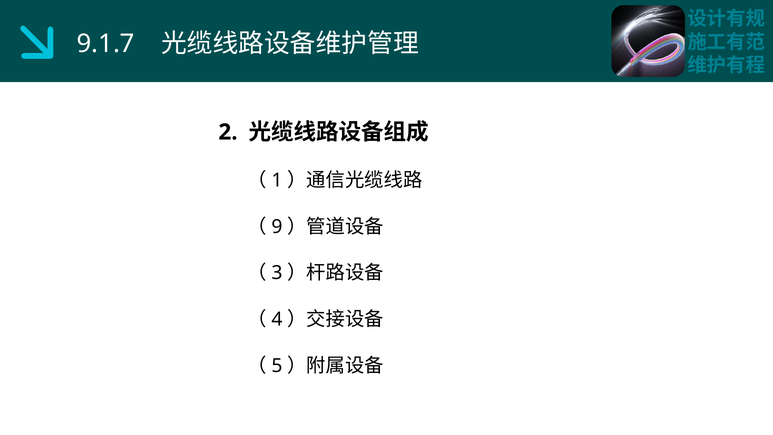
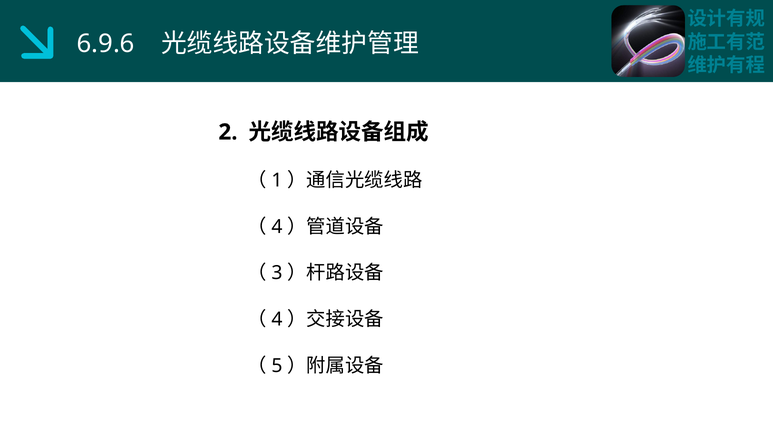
9.1.7: 9.1.7 -> 6.9.6 (106, 44)
9: 9 -> 4 (277, 227)
